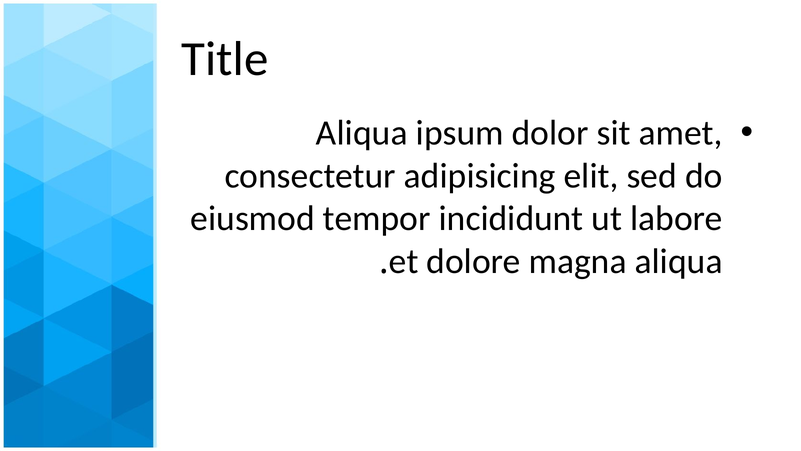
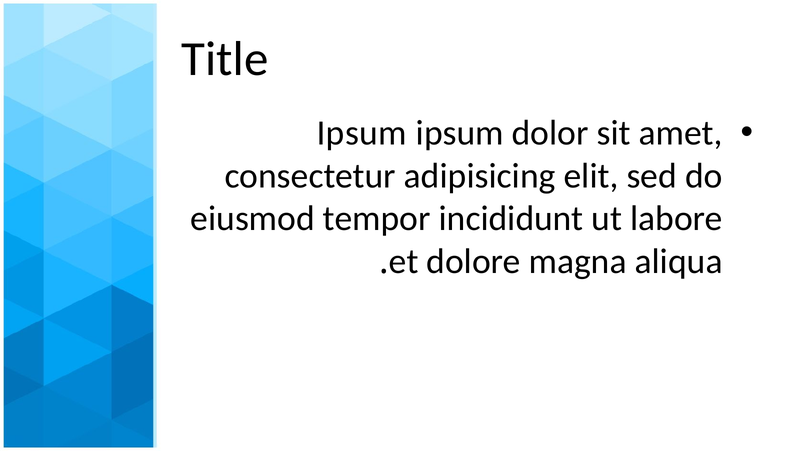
Aliqua: Aliqua -> Ipsum (362, 133)
